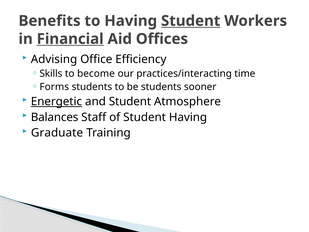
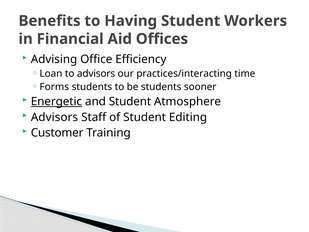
Student underline: present -> none (191, 21)
Financial underline: present -> none (70, 39)
Skills: Skills -> Loan (51, 73)
to become: become -> advisors (96, 73)
Balances: Balances -> Advisors (54, 117)
Student Having: Having -> Editing (188, 117)
Graduate: Graduate -> Customer (57, 133)
